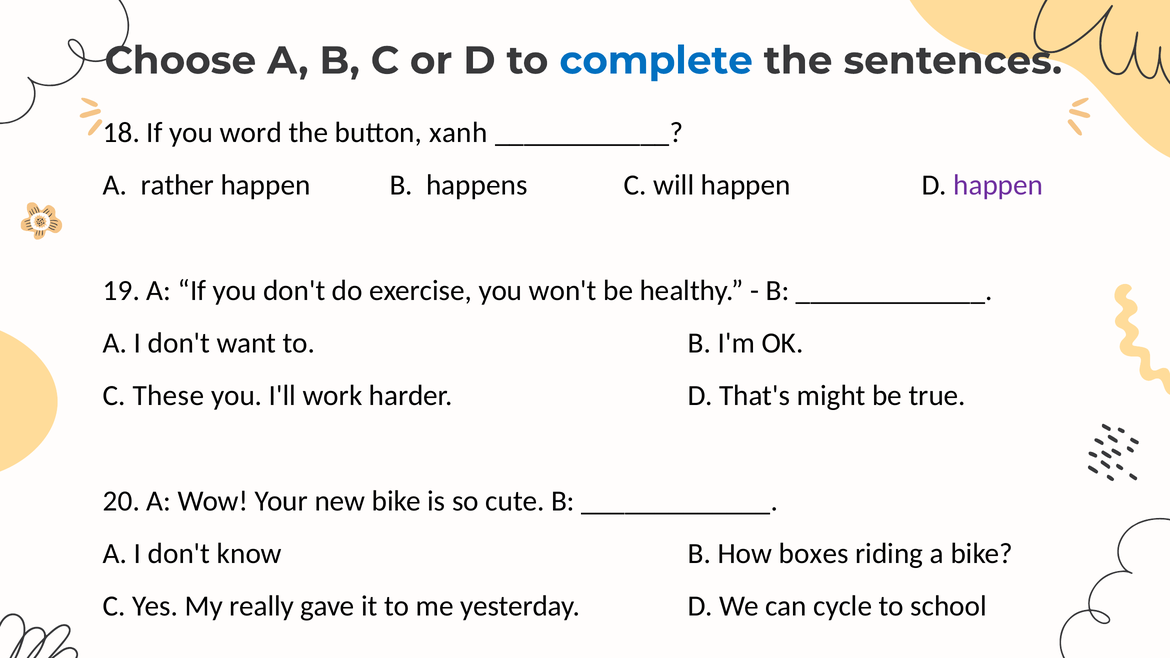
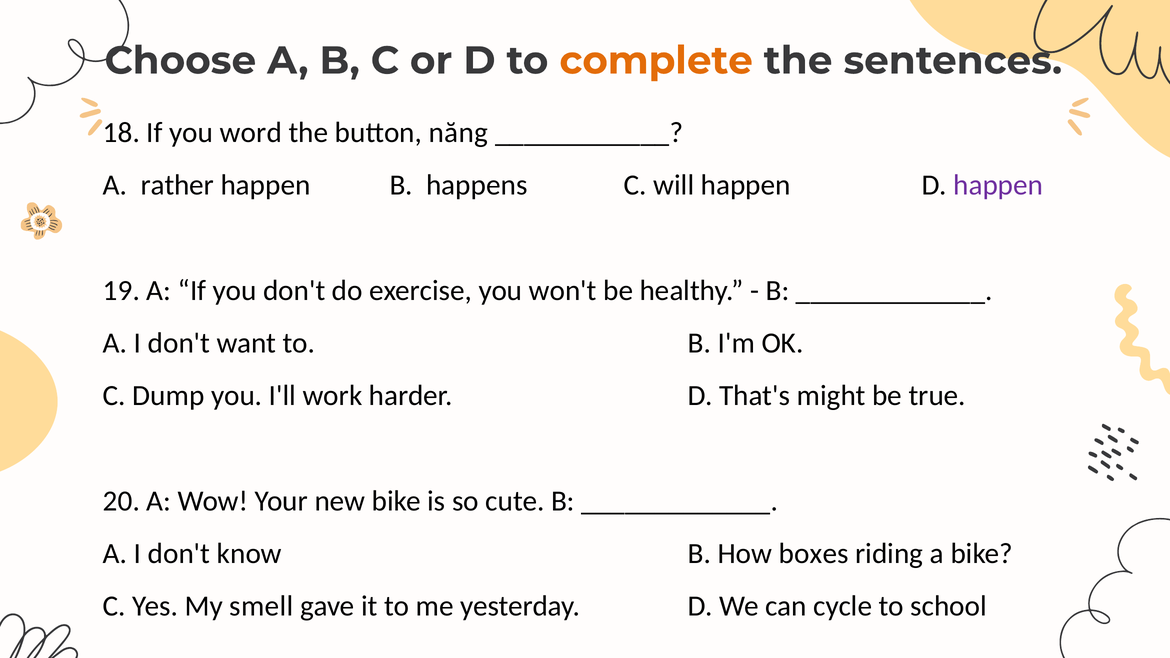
complete colour: blue -> orange (656, 61)
xanh: xanh -> năng (458, 133)
These: These -> Dump (169, 396)
really: really -> smell (261, 606)
